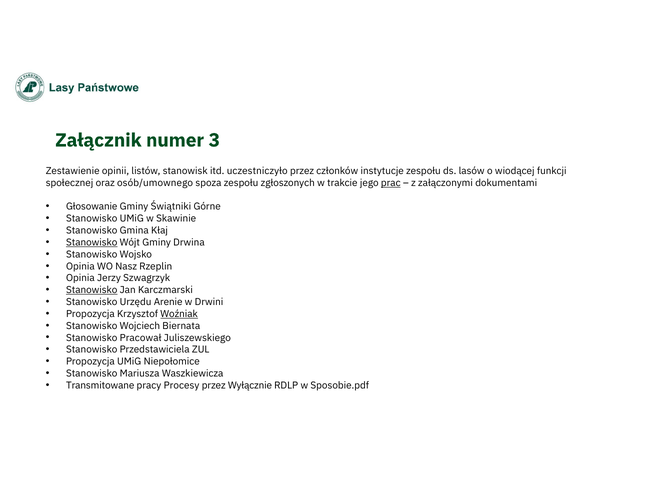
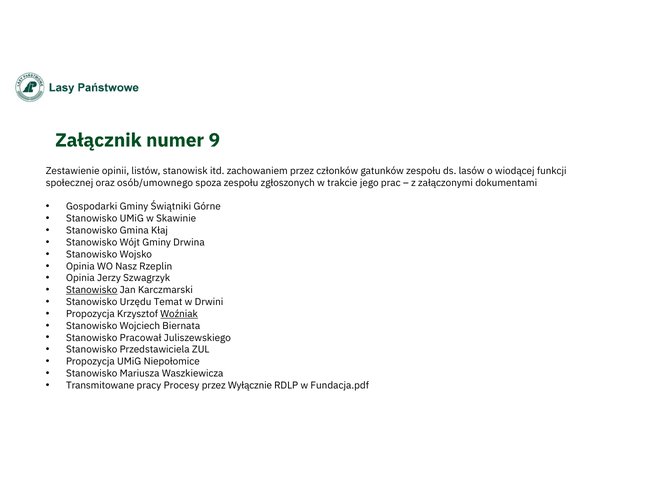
3: 3 -> 9 (214, 140)
uczestniczyło: uczestniczyło -> zachowaniem (257, 171)
instytucje: instytucje -> gatunków (382, 171)
prac underline: present -> none (391, 183)
Głosowanie: Głosowanie -> Gospodarki (92, 207)
Stanowisko underline: present -> none (92, 242)
Arenie: Arenie -> Temat (168, 302)
Sposobie.pdf: Sposobie.pdf -> Fundacja.pdf (340, 385)
